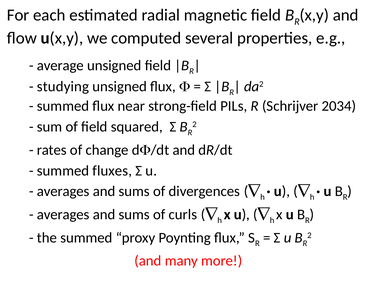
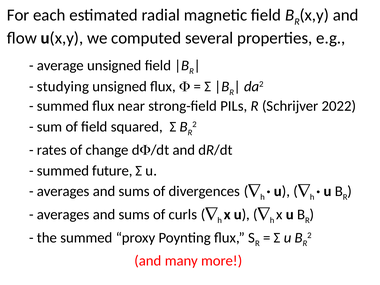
2034: 2034 -> 2022 (339, 106)
fluxes: fluxes -> future (112, 171)
